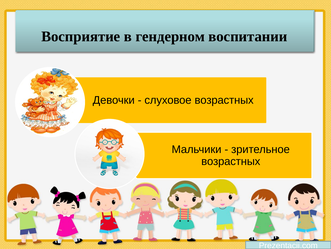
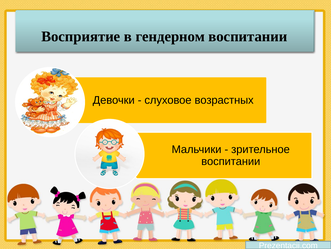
возрастных: возрастных -> воспитании (231, 161)
